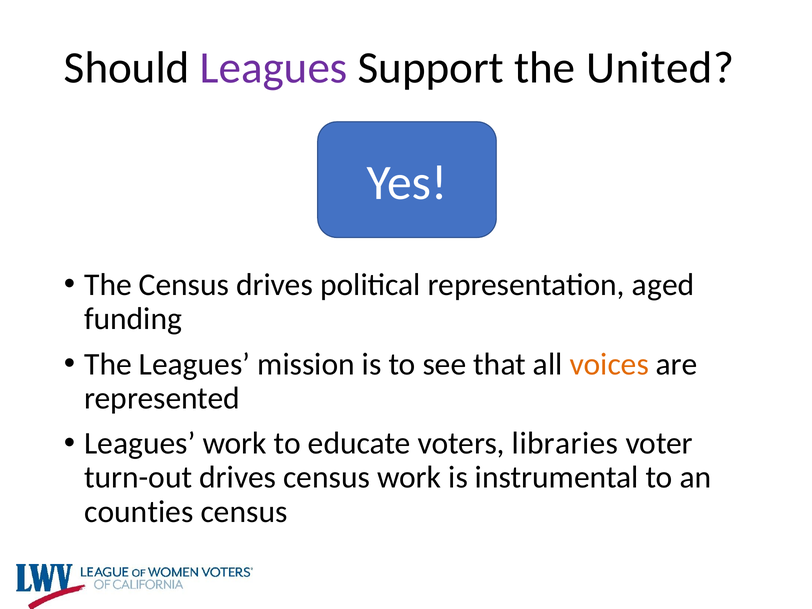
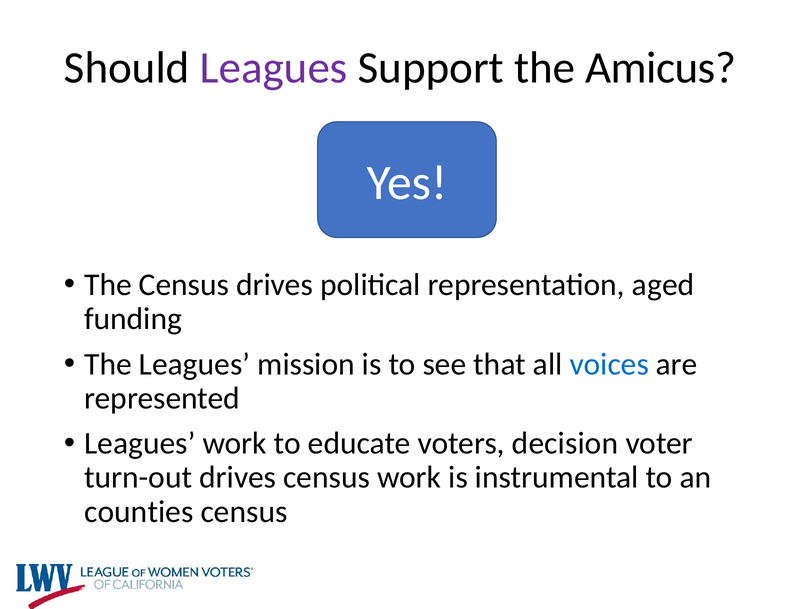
United: United -> Amicus (661, 68)
voices colour: orange -> blue (609, 364)
libraries: libraries -> decision (565, 444)
